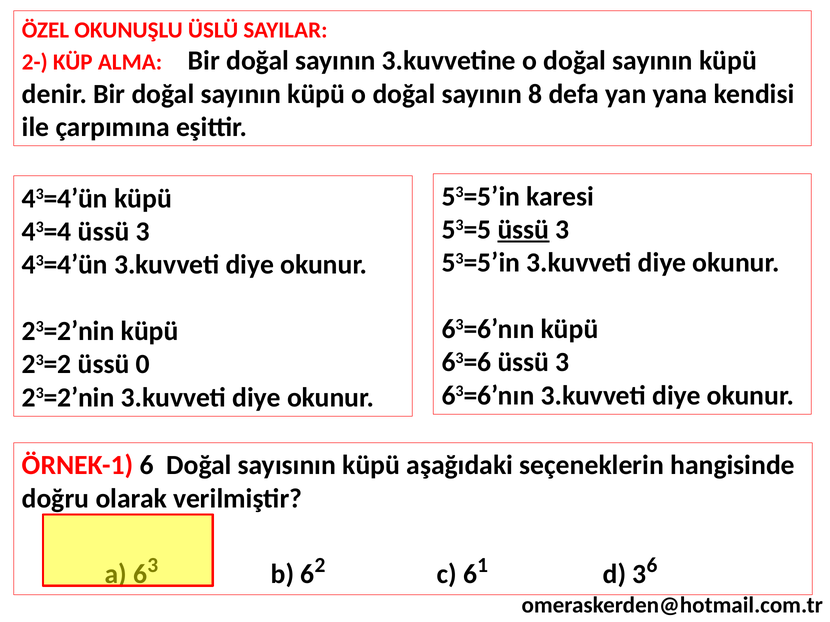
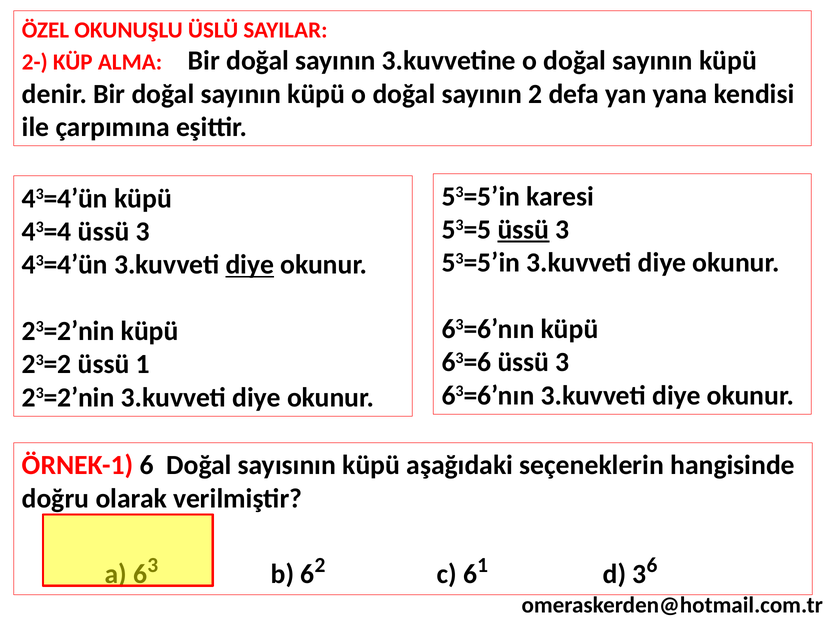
sayının 8: 8 -> 2 (535, 94)
diye underline: none -> present (250, 265)
üssü 0: 0 -> 1 (143, 365)
